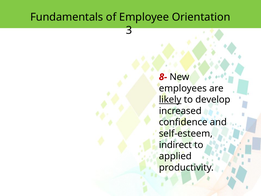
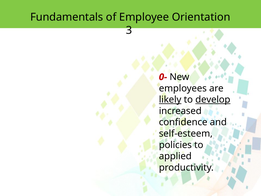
8-: 8- -> 0- (163, 77)
develop underline: none -> present (213, 100)
indirect: indirect -> policies (175, 145)
